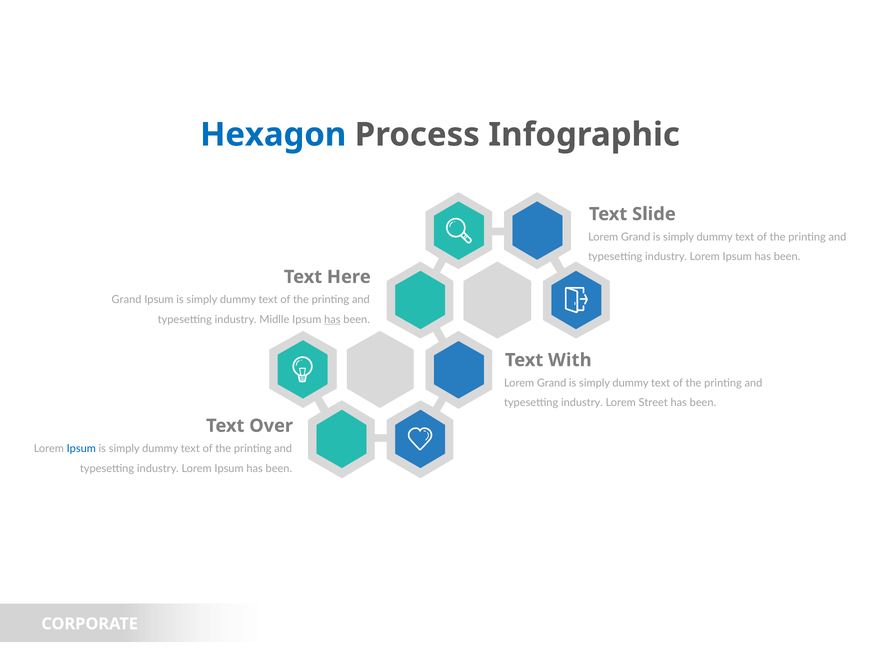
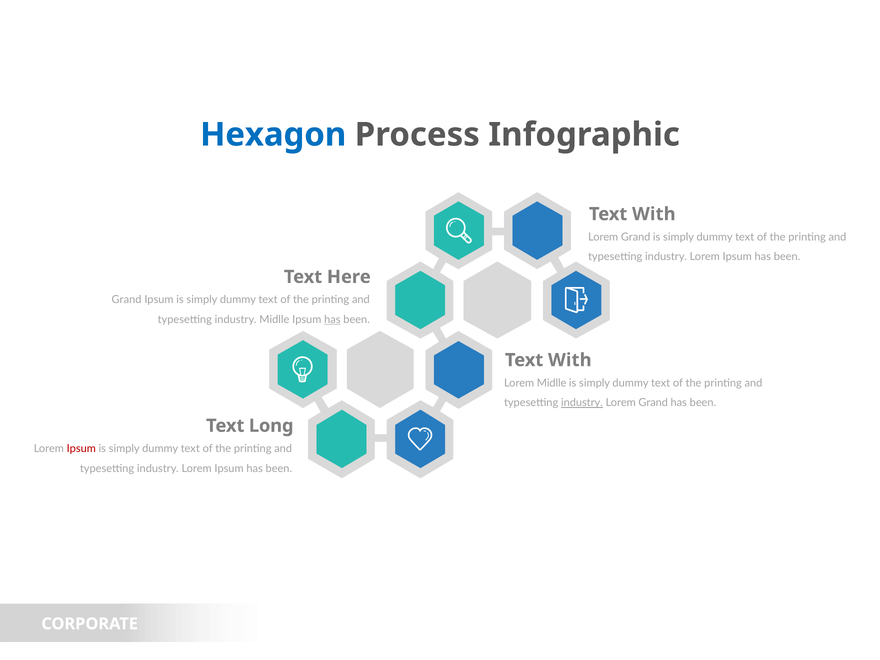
Slide: Slide -> With (654, 214)
Grand: Grand -> Midlle (552, 383)
industry underline: none -> present (582, 403)
Street: Street -> Grand (653, 403)
Over: Over -> Long (271, 426)
Ipsum colour: blue -> red (81, 449)
